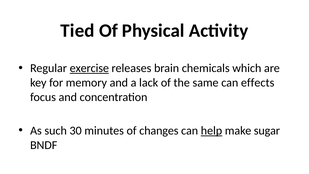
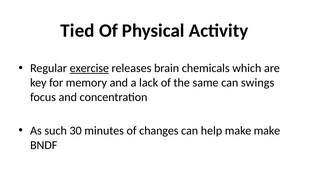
effects: effects -> swings (258, 83)
help underline: present -> none (211, 131)
make sugar: sugar -> make (267, 131)
